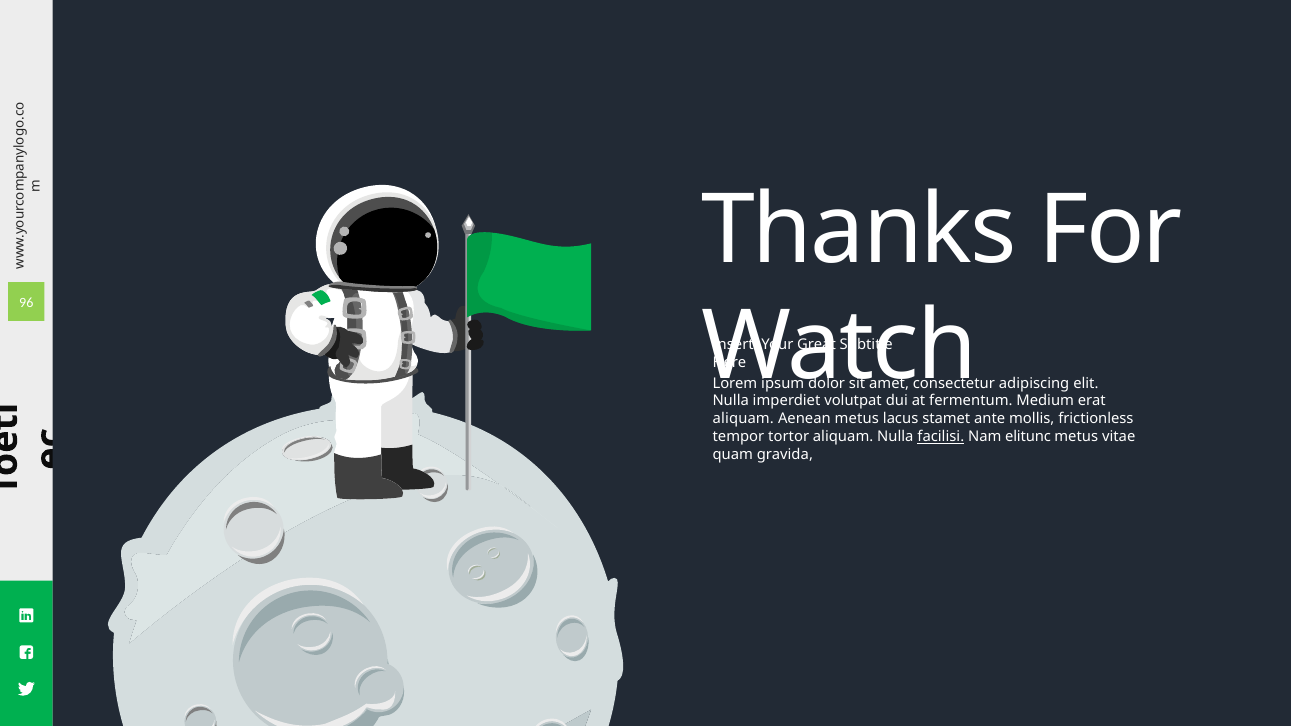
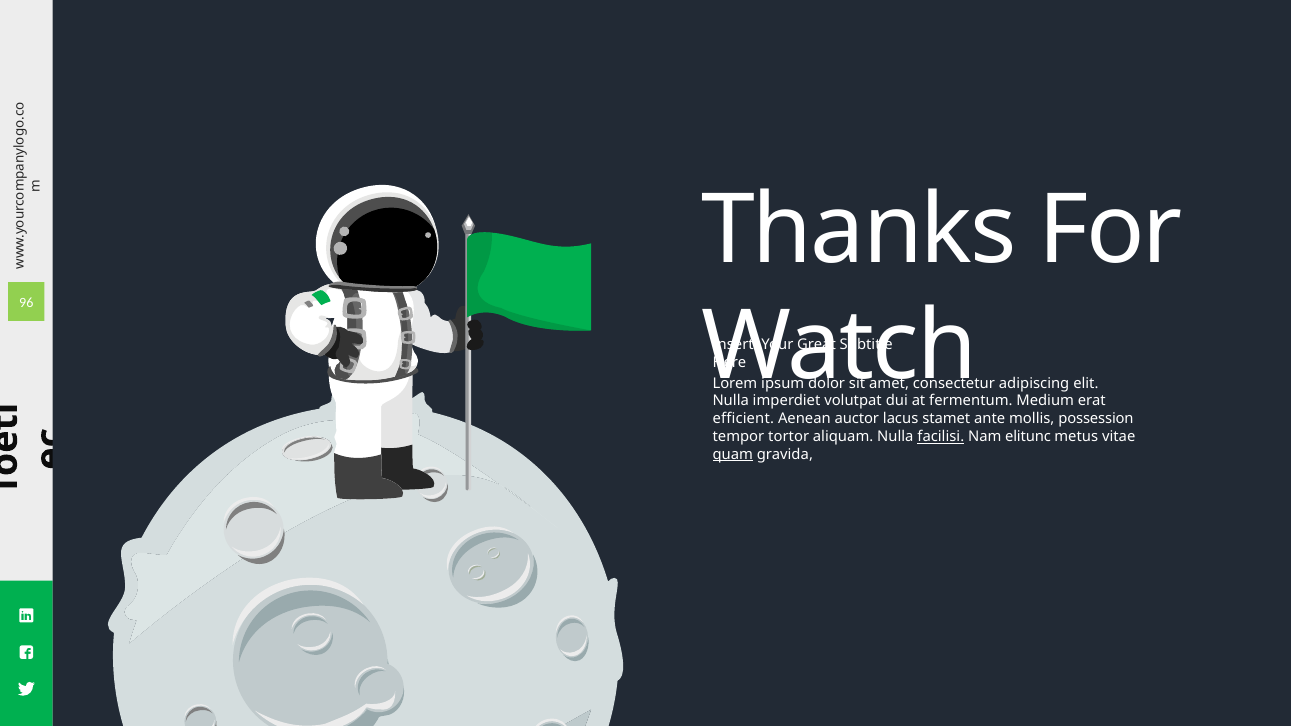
aliquam: aliquam -> efficient (743, 419)
Aenean metus: metus -> auctor (857, 419)
frictionless: frictionless -> possession (1096, 419)
quam underline: none -> present (733, 454)
